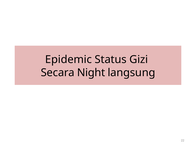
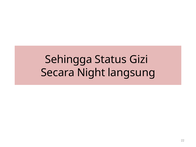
Epidemic: Epidemic -> Sehingga (69, 60)
